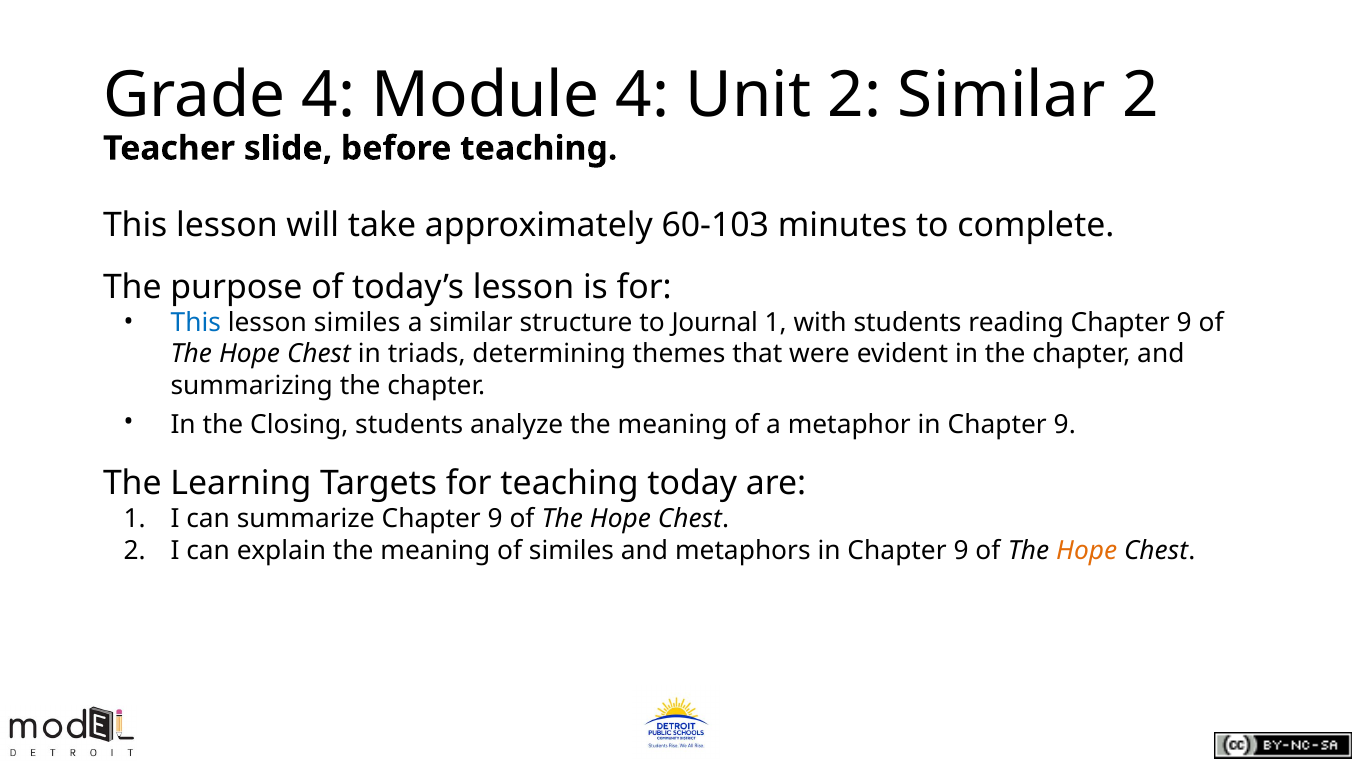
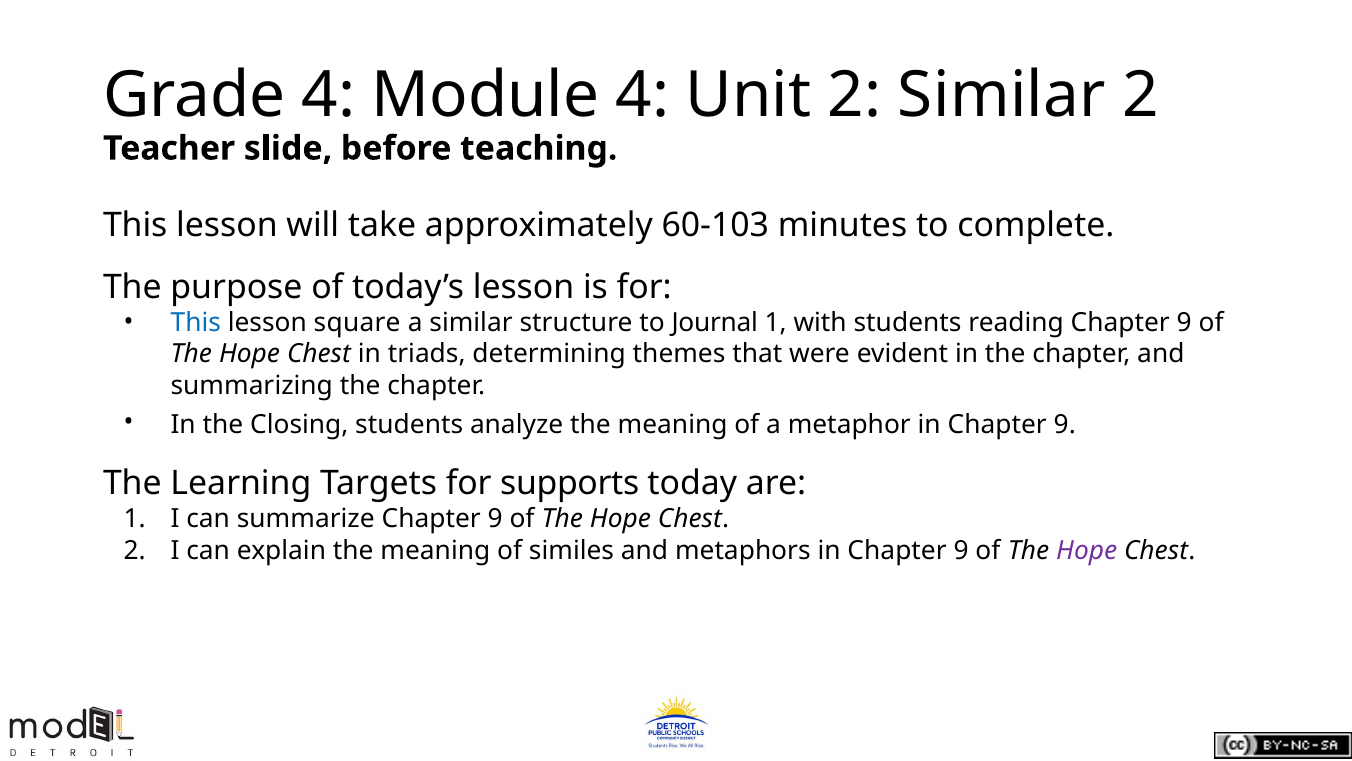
lesson similes: similes -> square (357, 322)
for teaching: teaching -> supports (570, 483)
Hope colour: orange -> purple (1087, 550)
